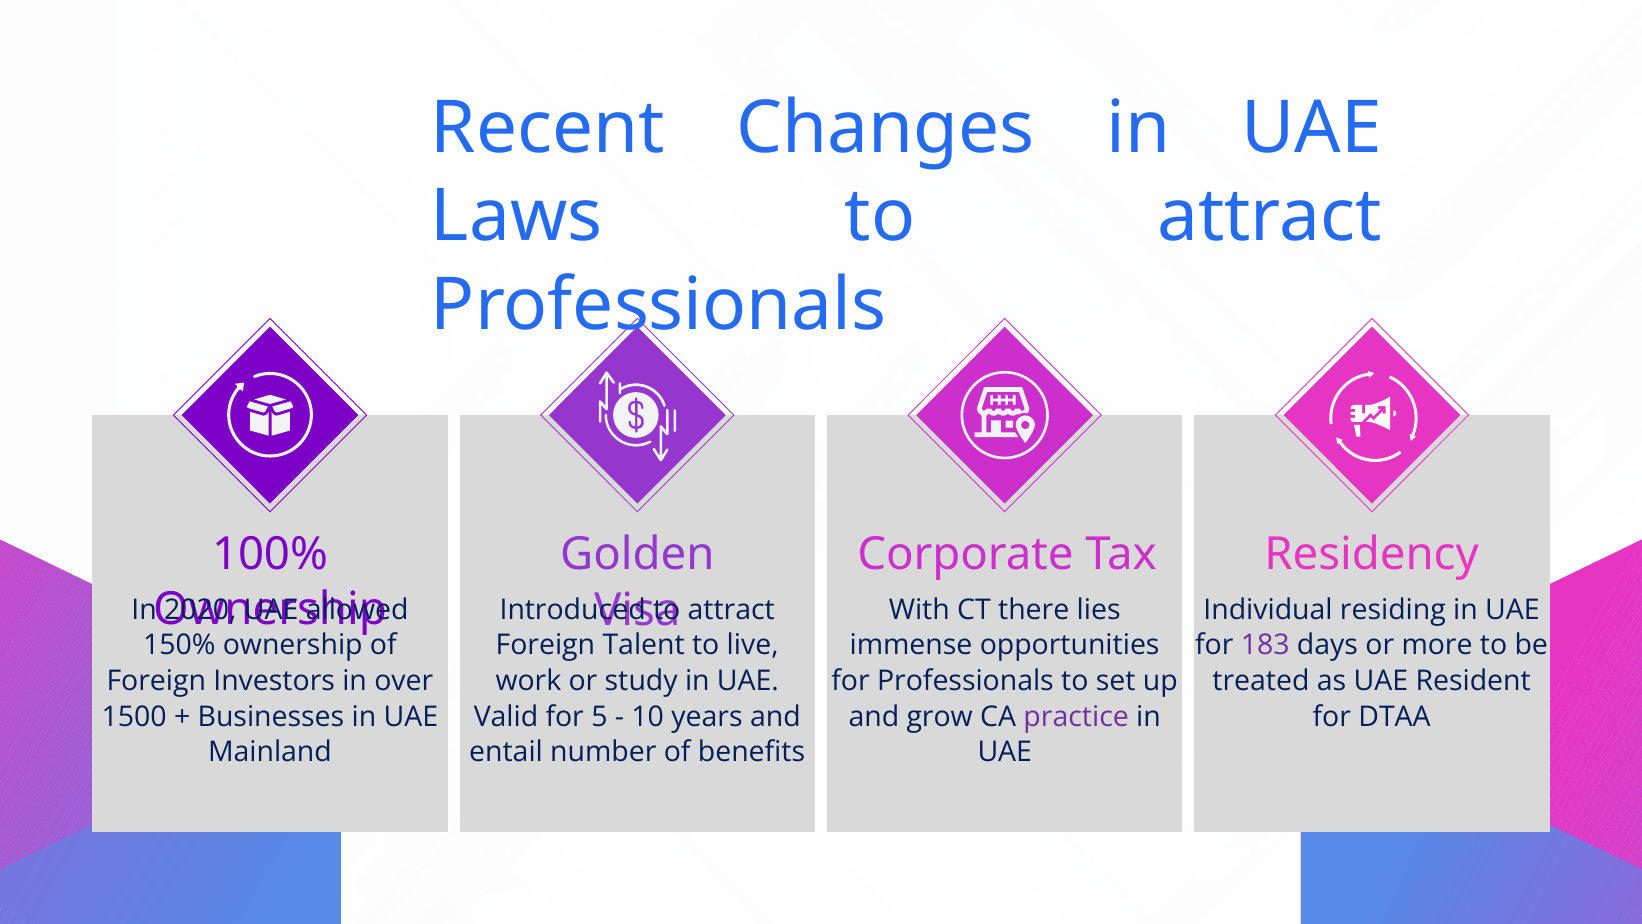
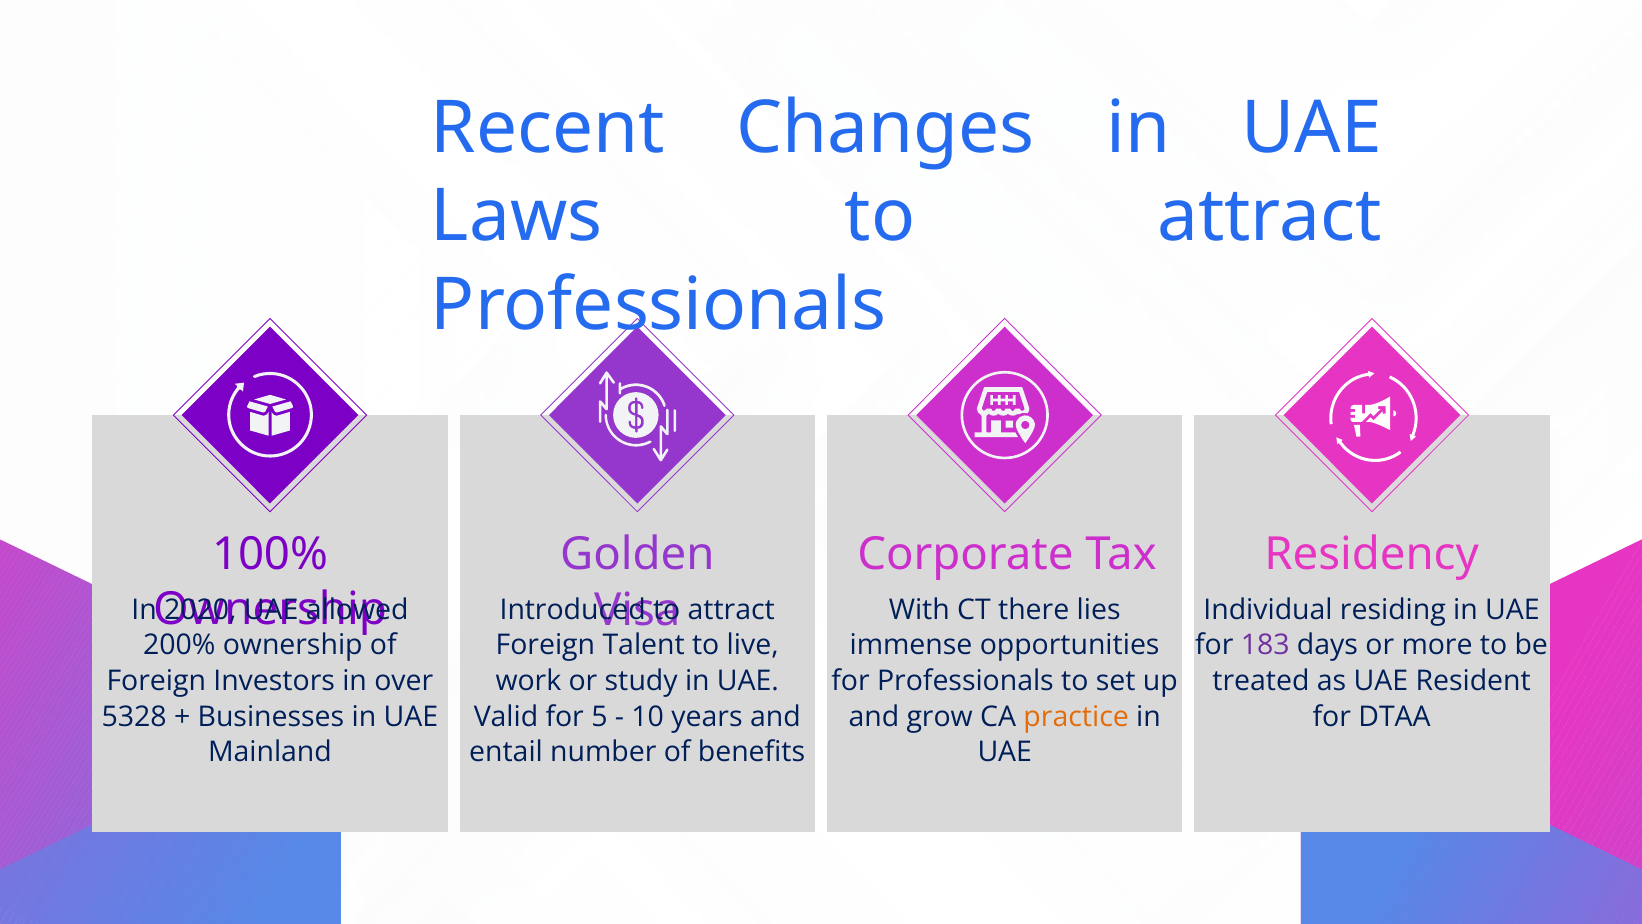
150%: 150% -> 200% (179, 645)
1500: 1500 -> 5328 (134, 716)
practice colour: purple -> orange (1076, 716)
